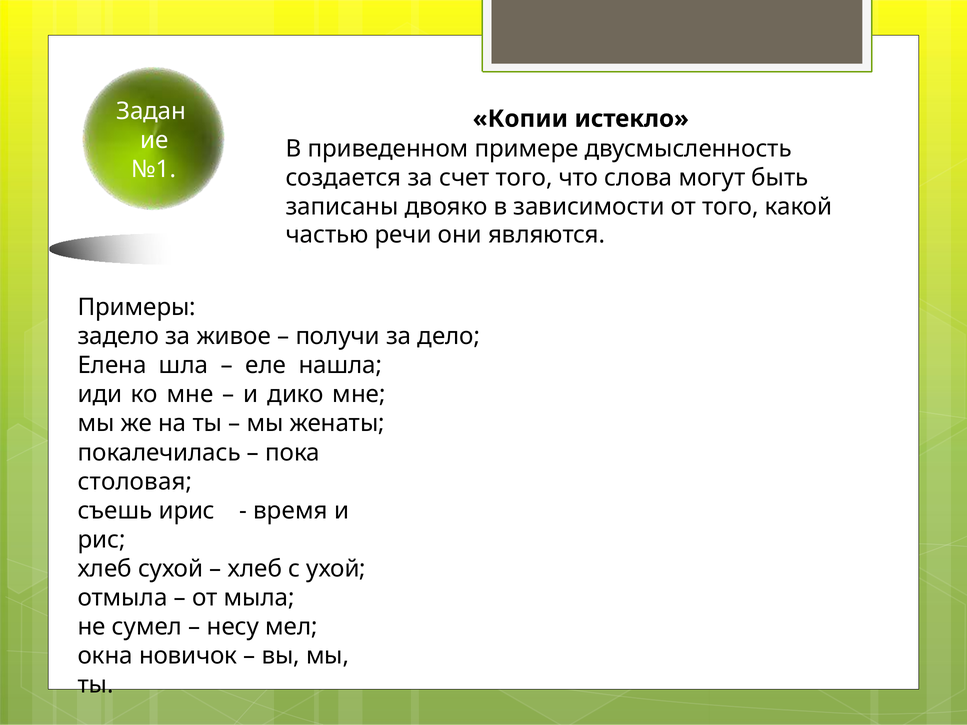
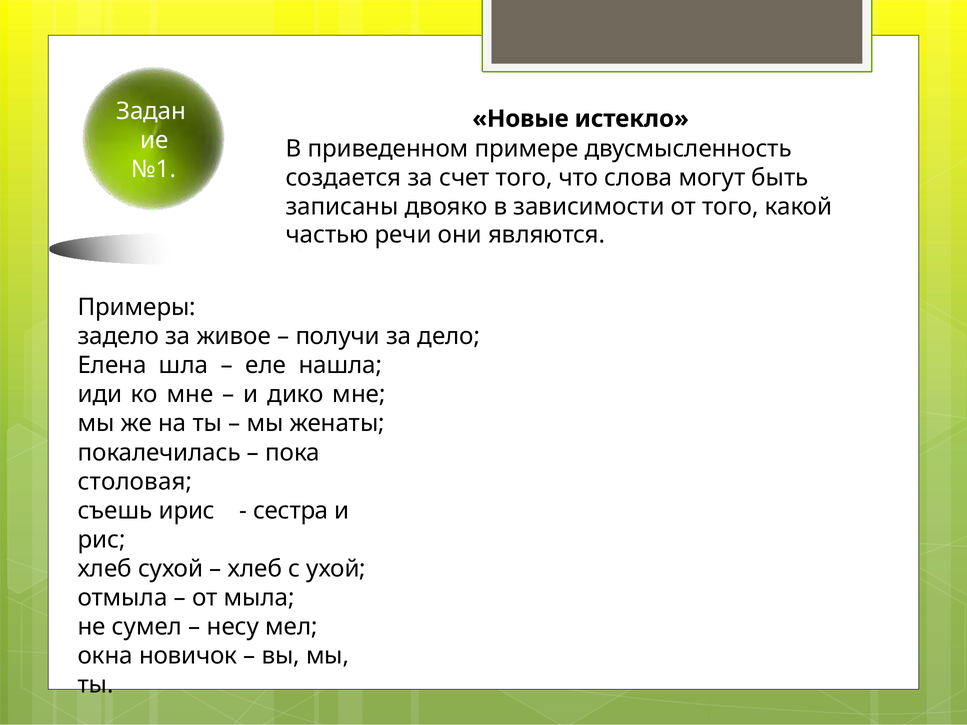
Копии: Копии -> Новые (521, 119)
время: время -> сестра (291, 511)
